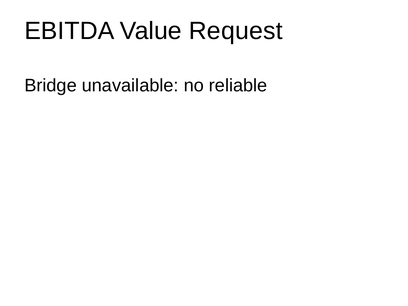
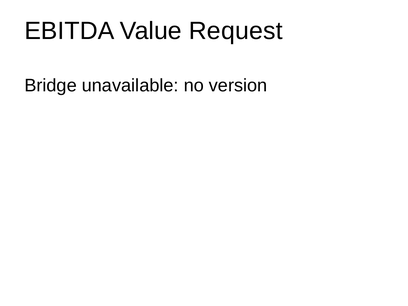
reliable: reliable -> version (238, 86)
